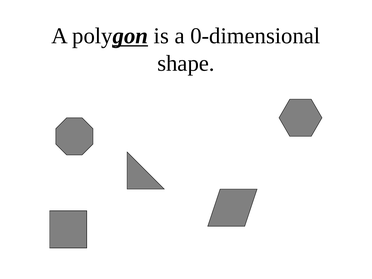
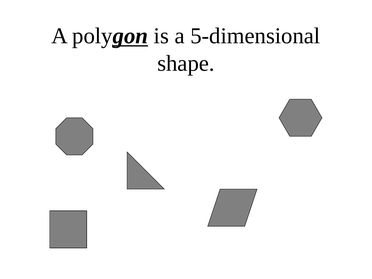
0-dimensional: 0-dimensional -> 5-dimensional (255, 36)
